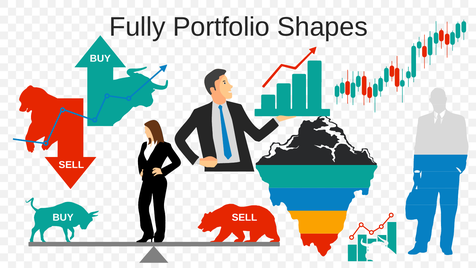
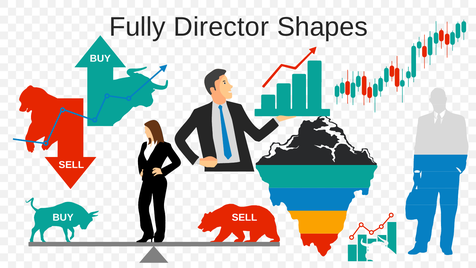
Portfolio: Portfolio -> Director (221, 27)
